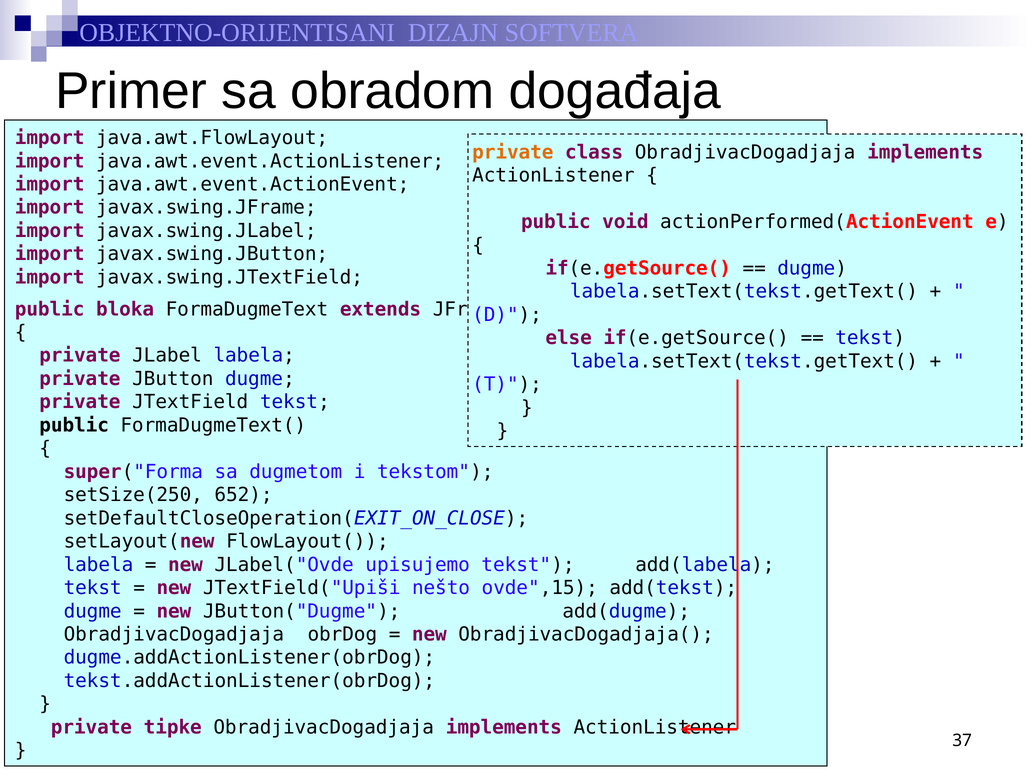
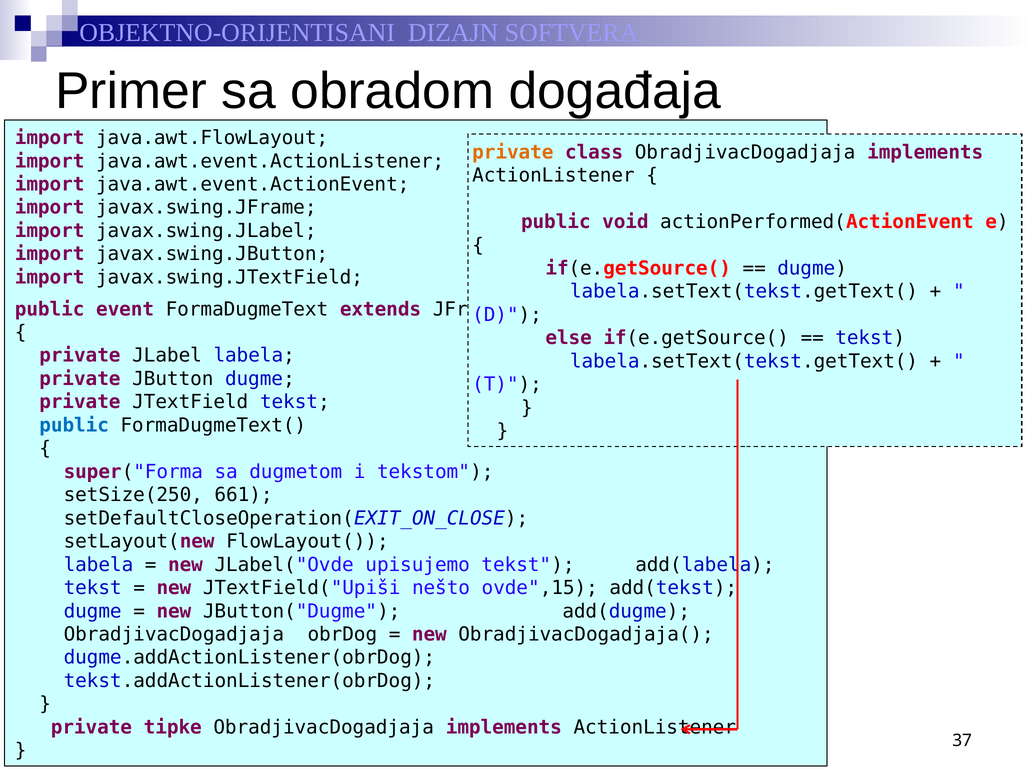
bloka: bloka -> event (125, 309)
public colour: black -> blue (74, 426)
652: 652 -> 661 (244, 495)
